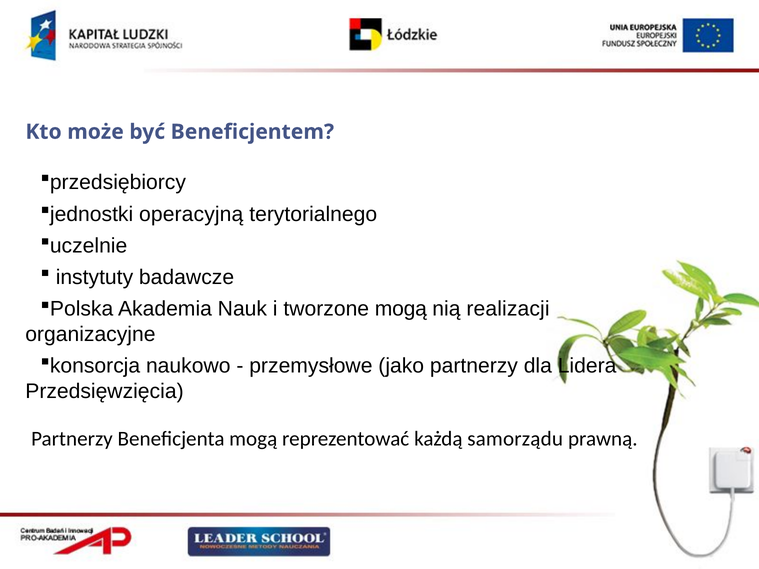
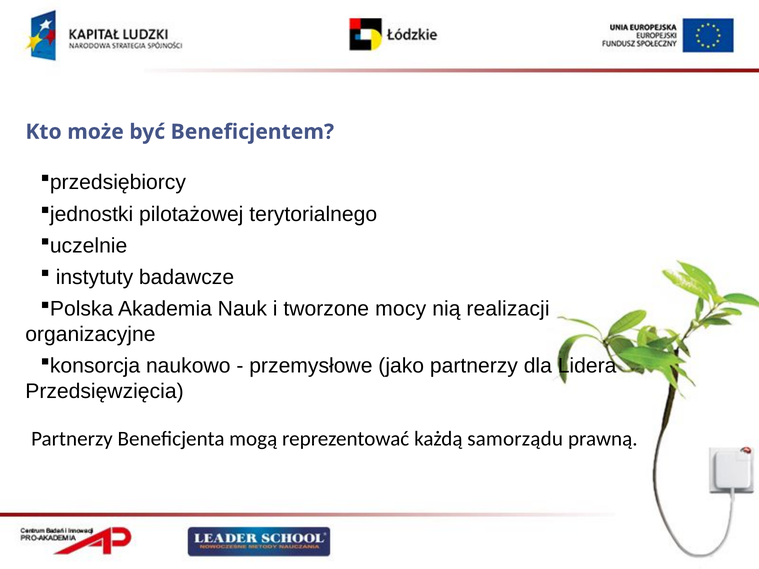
operacyjną: operacyjną -> pilotażowej (191, 214)
tworzone mogą: mogą -> mocy (401, 309)
